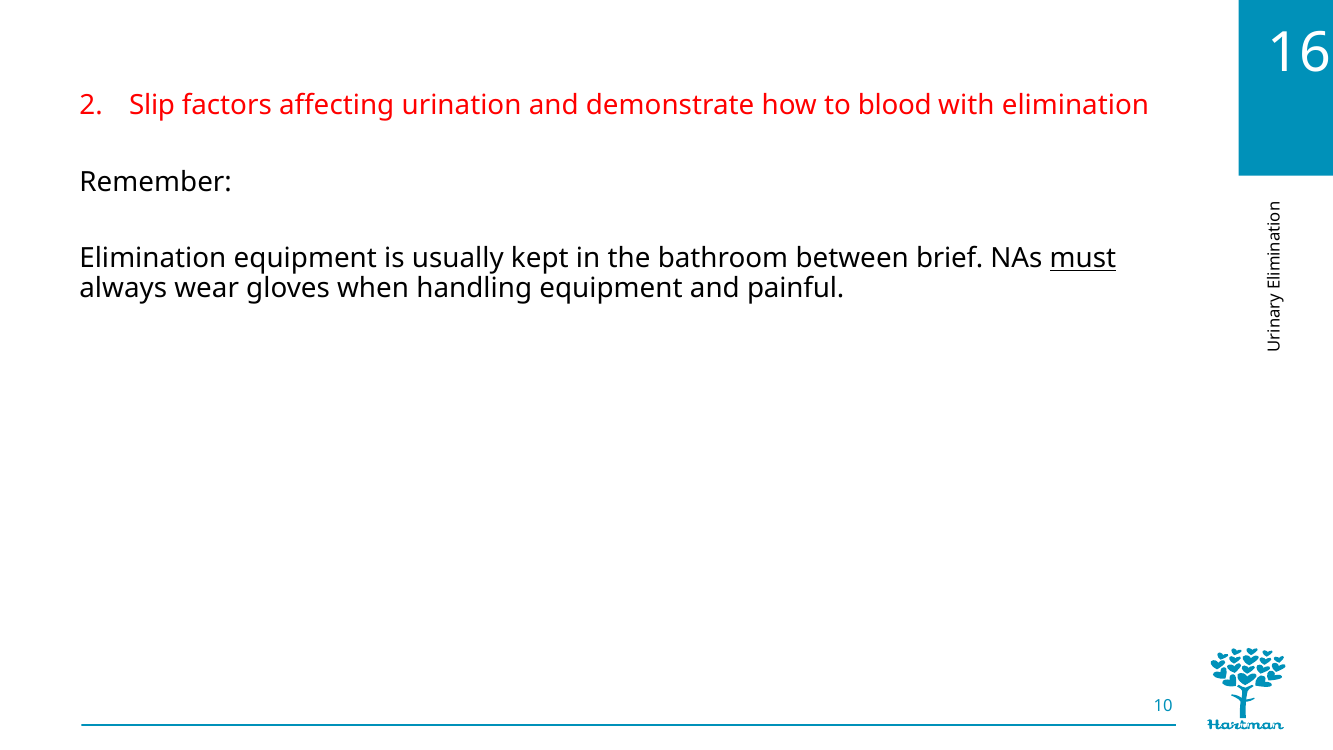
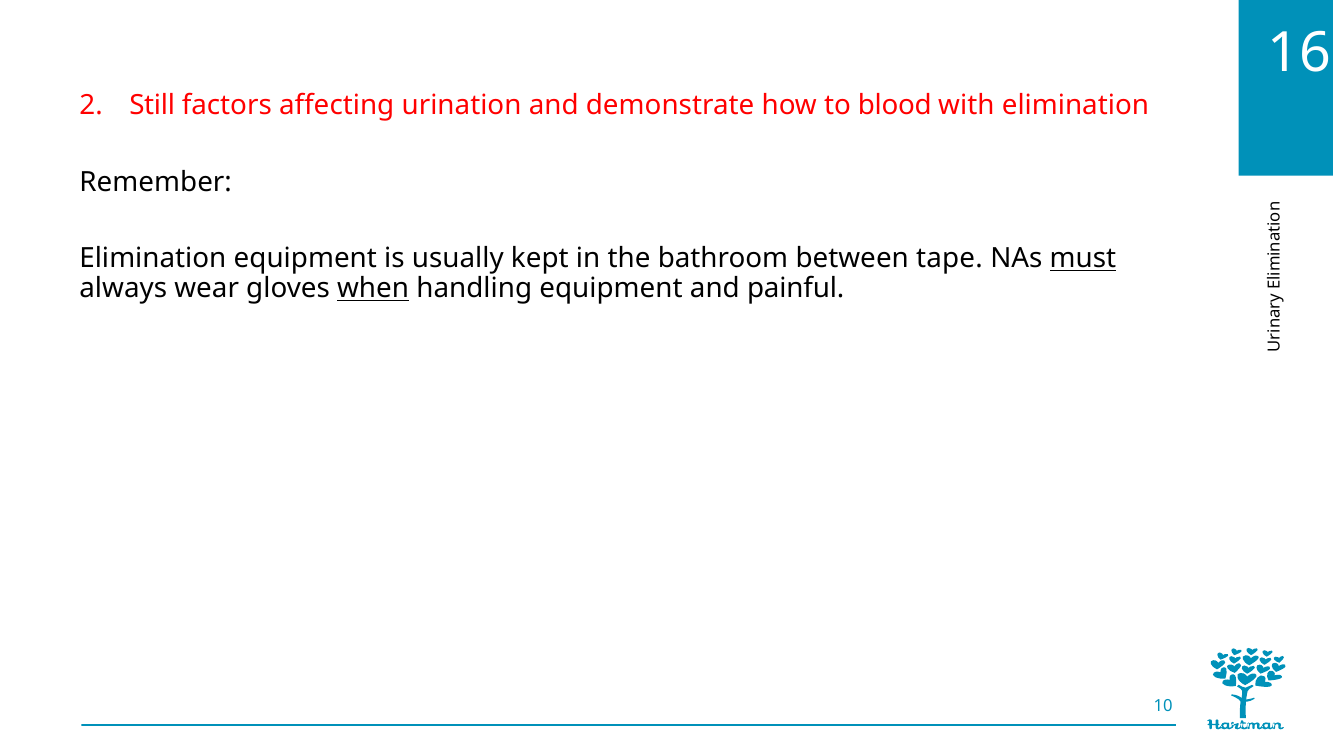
Slip: Slip -> Still (152, 105)
brief: brief -> tape (949, 258)
when underline: none -> present (373, 288)
